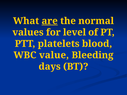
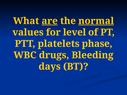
normal underline: none -> present (96, 21)
blood: blood -> phase (97, 44)
value: value -> drugs (54, 55)
